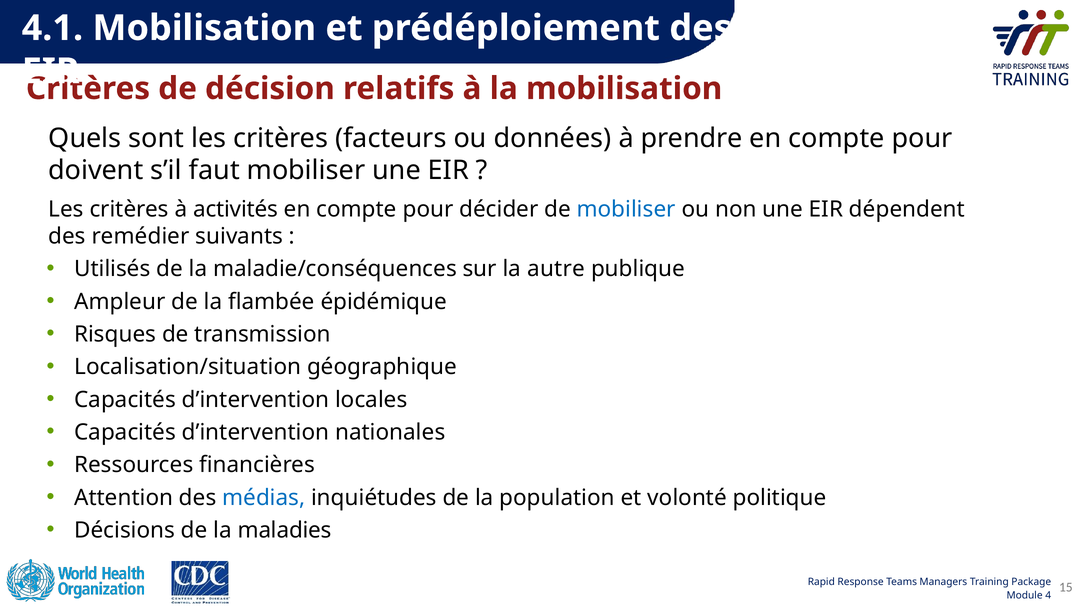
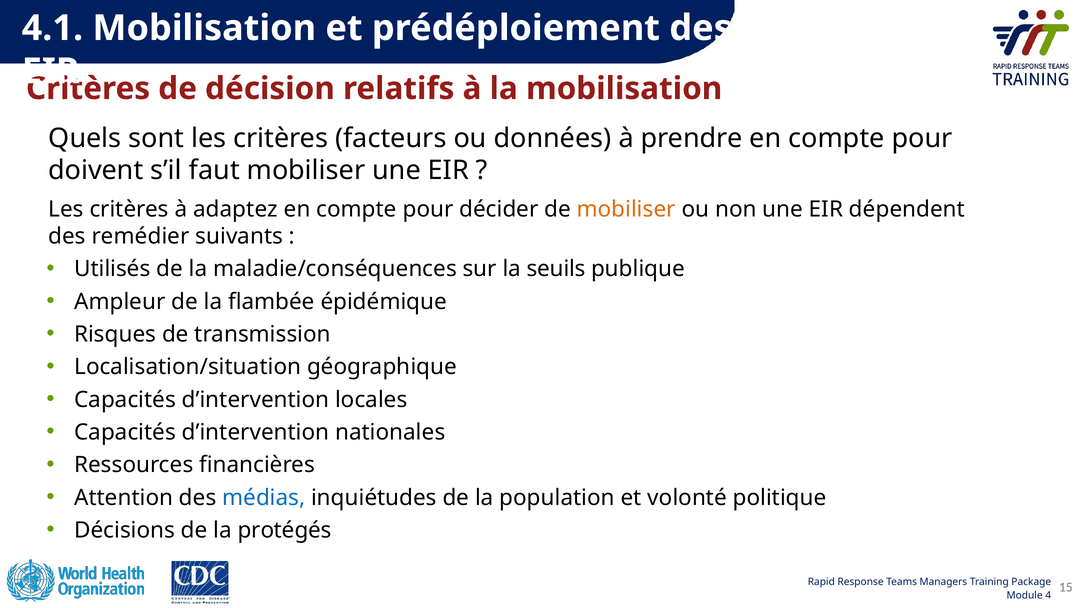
activités: activités -> adaptez (236, 209)
mobiliser colour: blue -> orange (626, 209)
autre: autre -> seuils (556, 269)
maladies: maladies -> protégés (285, 530)
